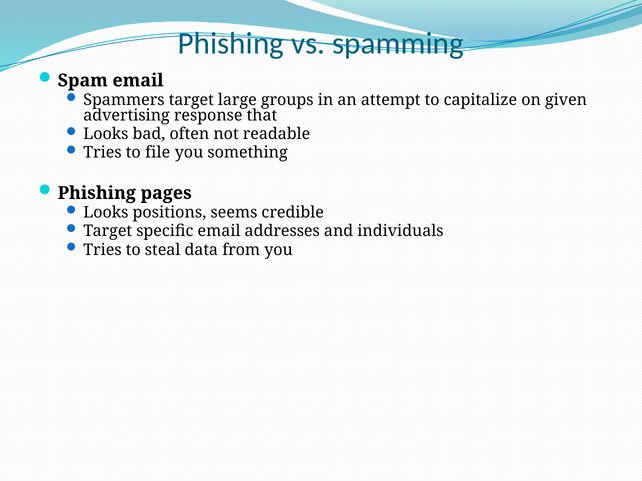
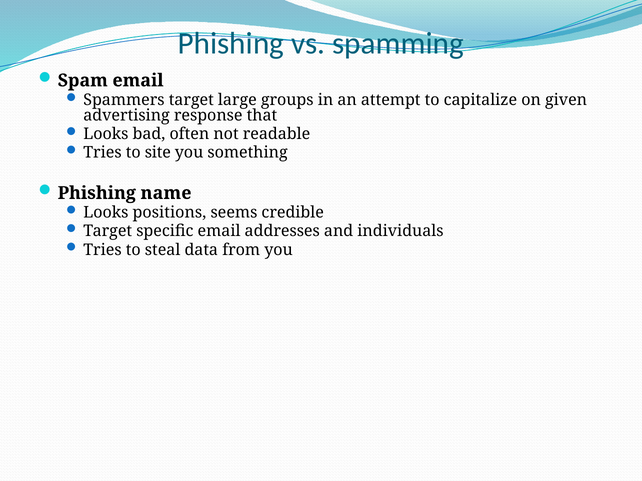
file: file -> site (158, 153)
pages: pages -> name (166, 193)
